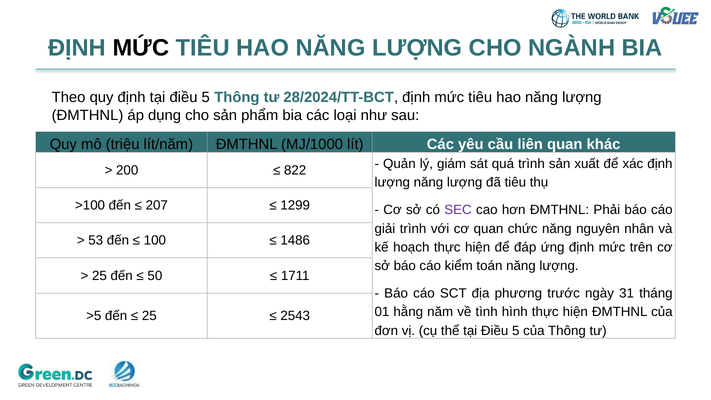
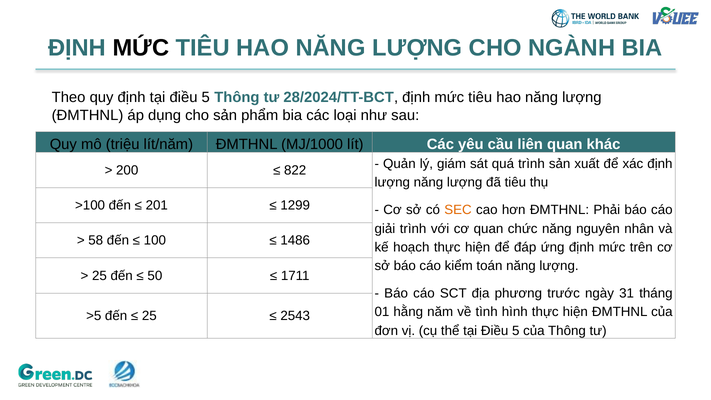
207: 207 -> 201 (157, 205)
SEC colour: purple -> orange (458, 210)
53: 53 -> 58 (96, 241)
